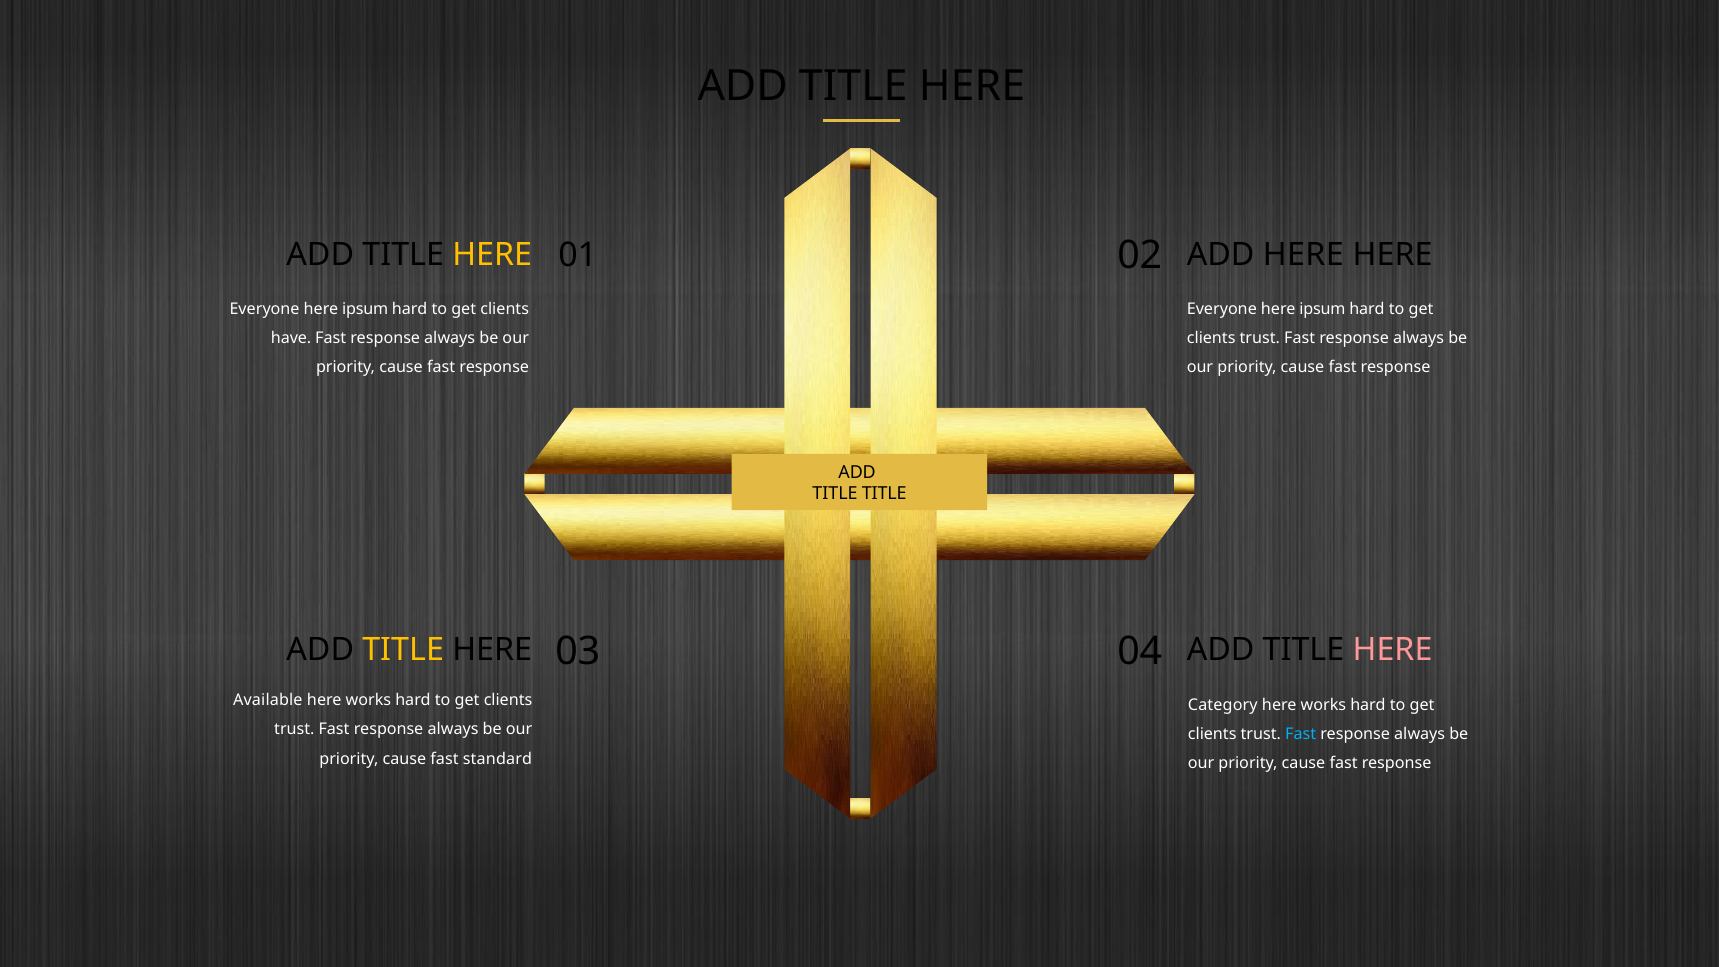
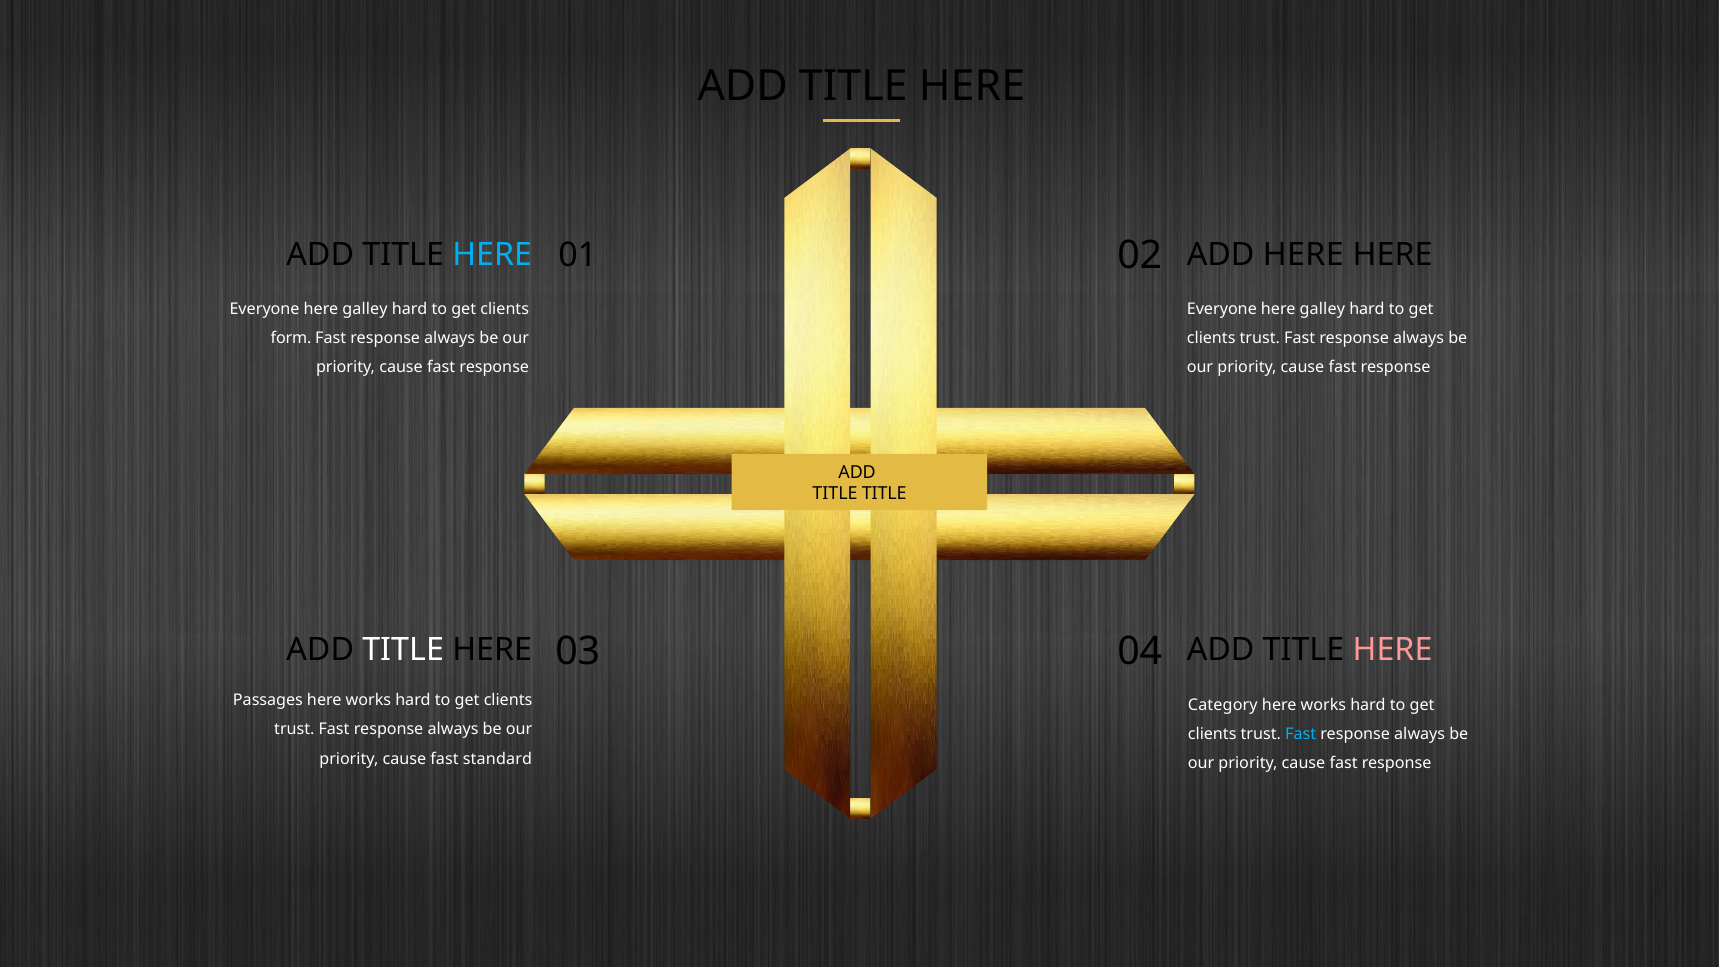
HERE colour: yellow -> light blue (492, 255)
ipsum: ipsum -> galley (365, 309)
ipsum: ipsum -> galley (1322, 309)
have: have -> form (291, 338)
TITLE colour: yellow -> white (403, 650)
Available: Available -> Passages (268, 700)
